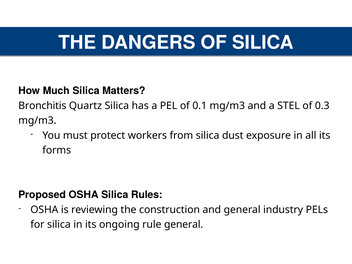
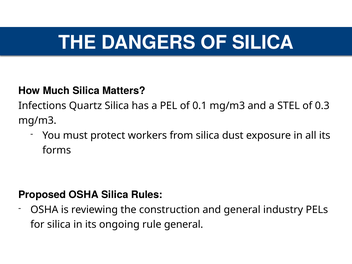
Bronchitis: Bronchitis -> Infections (42, 106)
